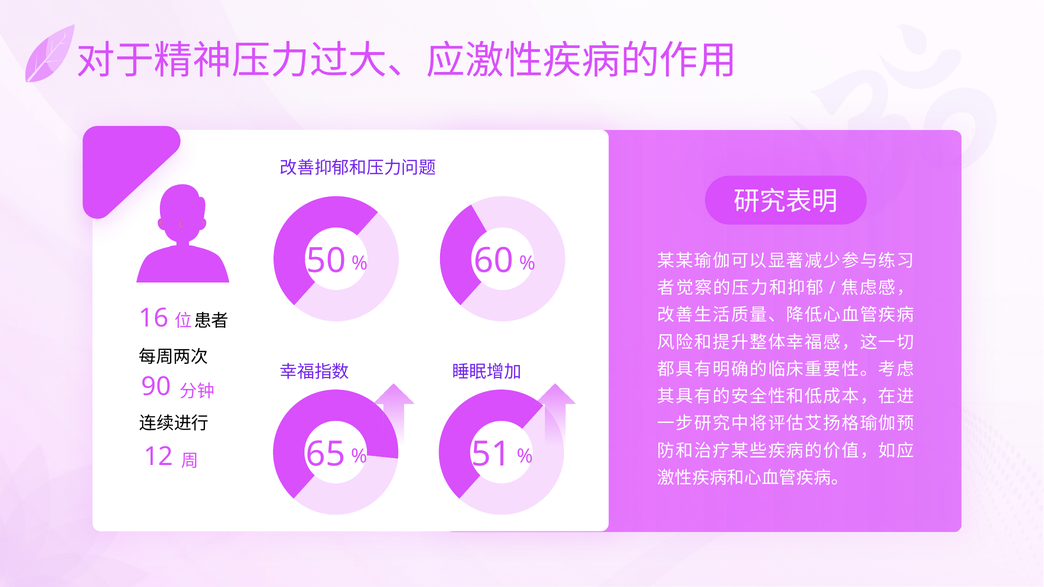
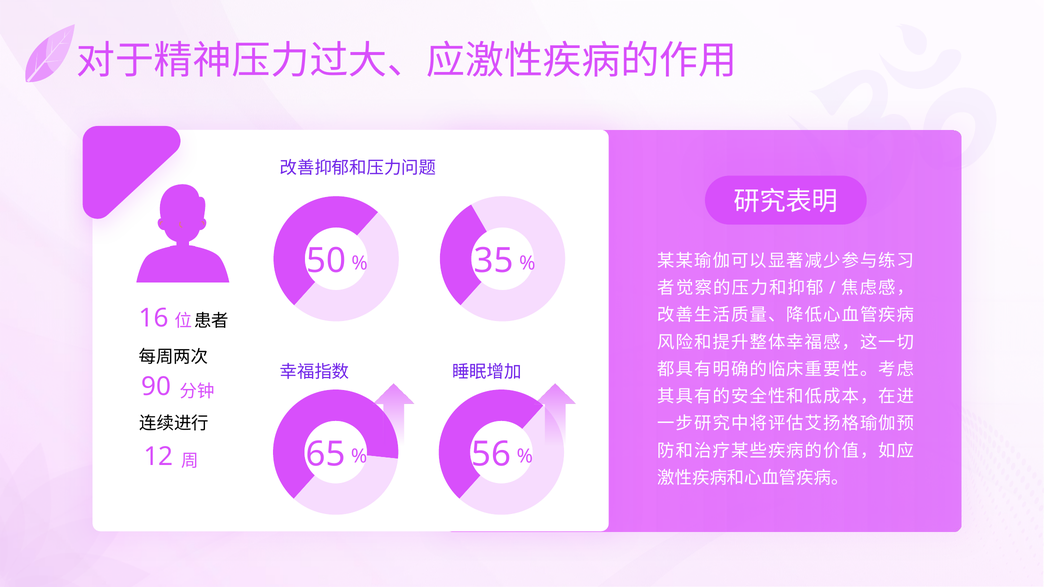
60: 60 -> 35 (494, 261)
51: 51 -> 56 (491, 454)
